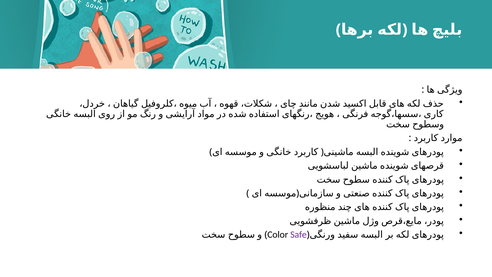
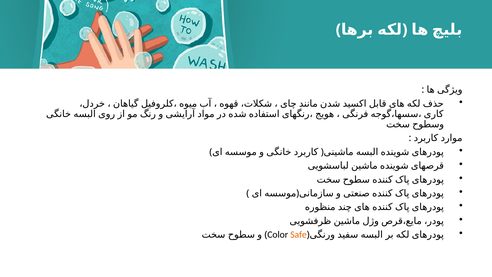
Safe colour: purple -> orange (298, 235)
